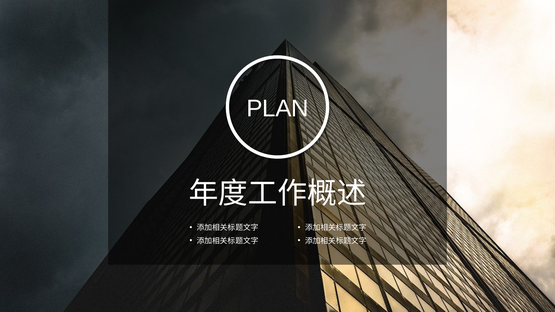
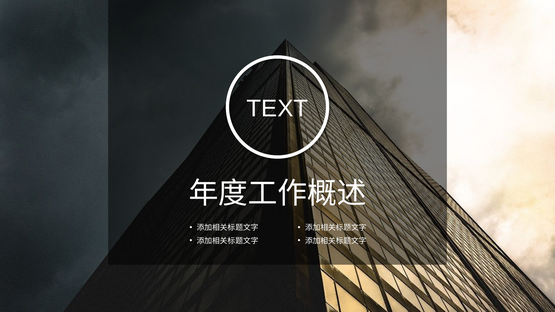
PLAN: PLAN -> TEXT (277, 109)
